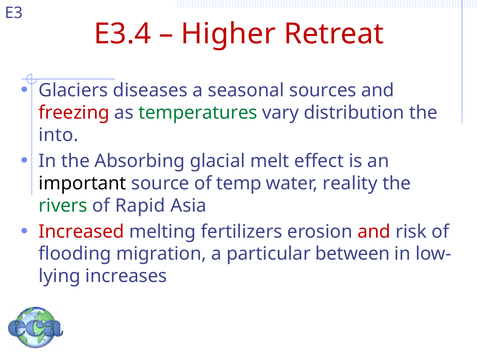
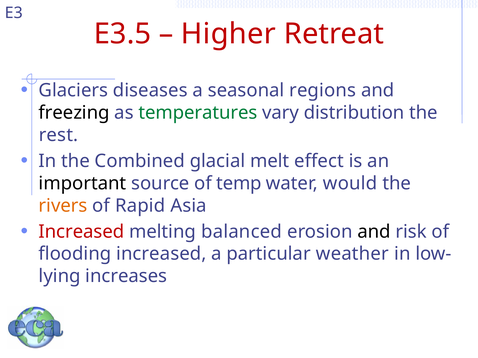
E3.4: E3.4 -> E3.5 (122, 34)
sources: sources -> regions (323, 91)
freezing colour: red -> black (74, 113)
into: into -> rest (59, 135)
Absorbing: Absorbing -> Combined (140, 161)
reality: reality -> would (350, 184)
rivers colour: green -> orange (63, 206)
fertilizers: fertilizers -> balanced (242, 232)
and colour: red -> black (374, 232)
flooding migration: migration -> increased (161, 254)
between: between -> weather (352, 254)
